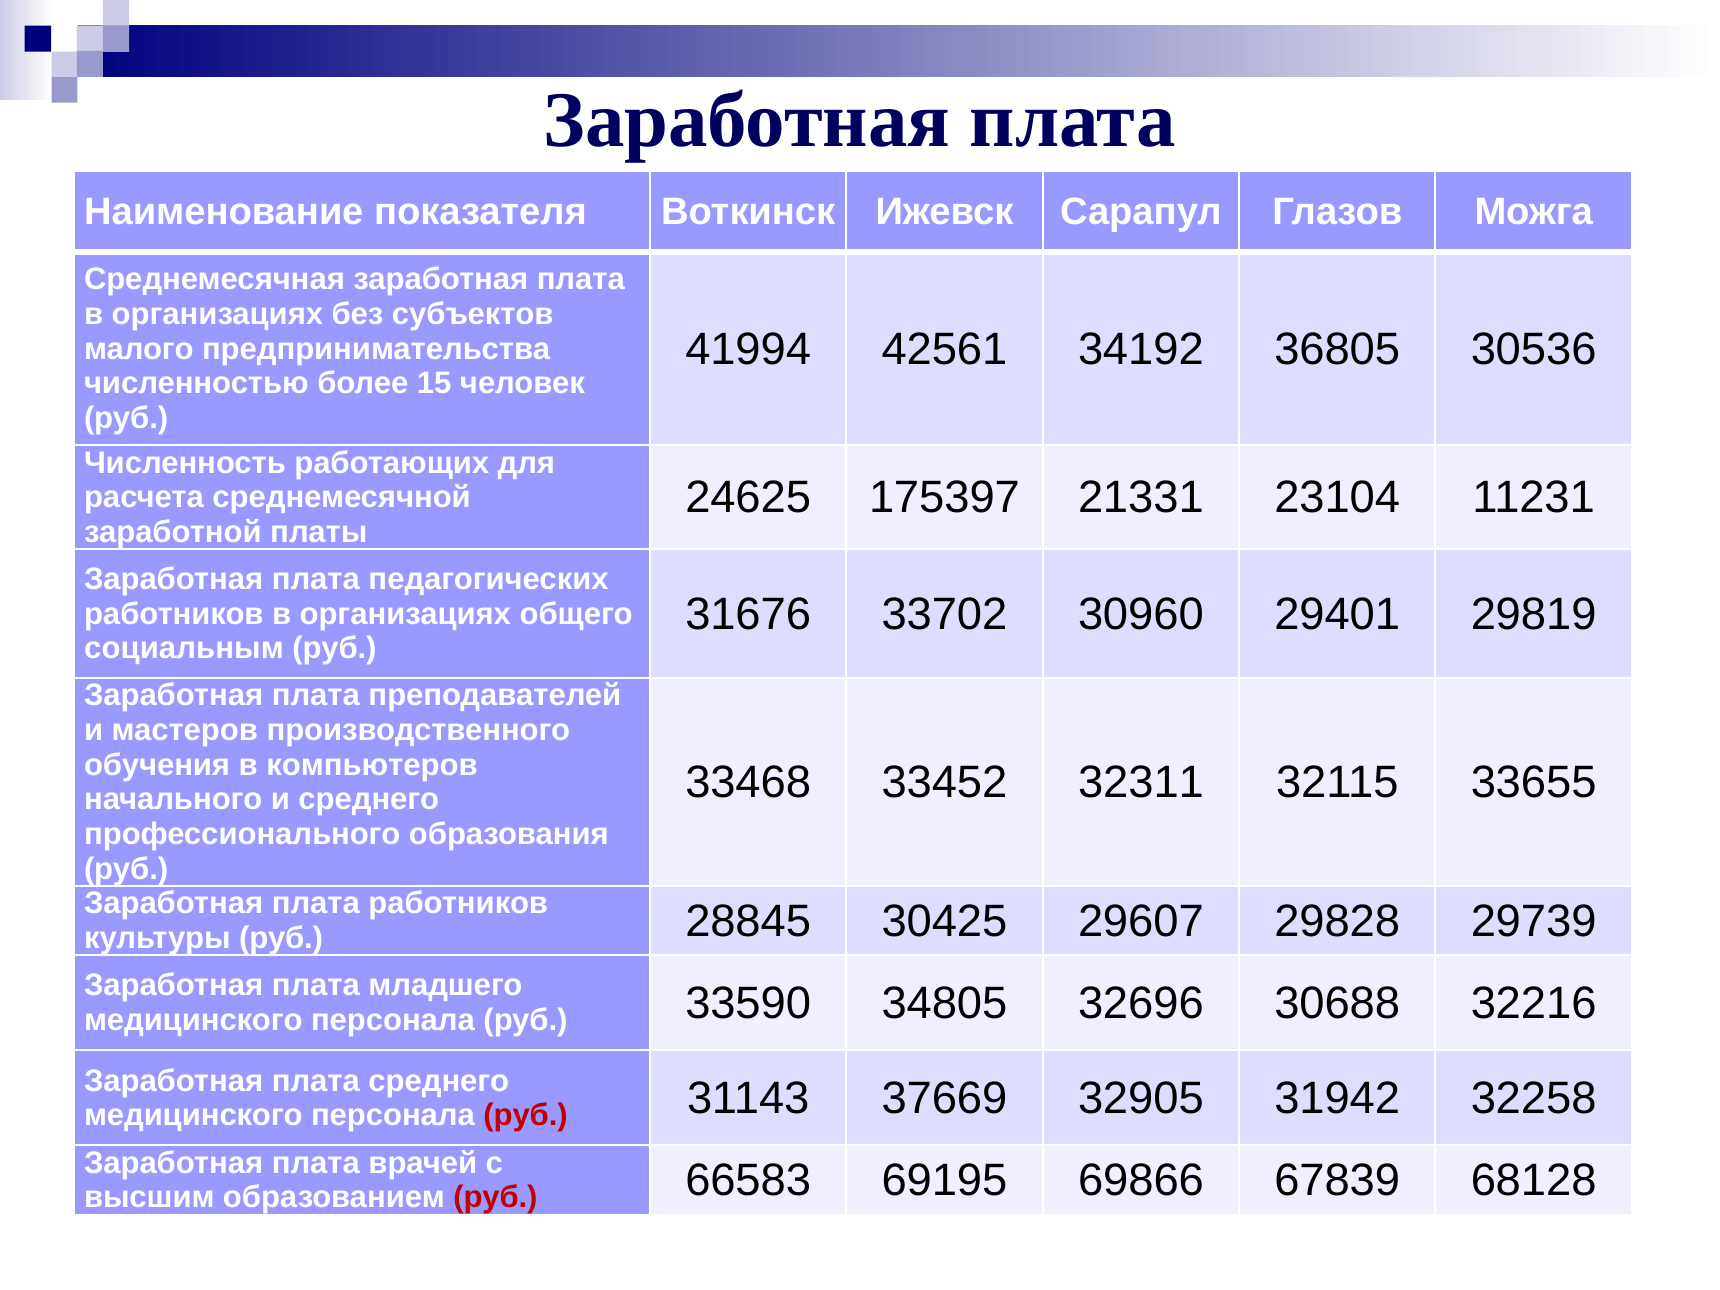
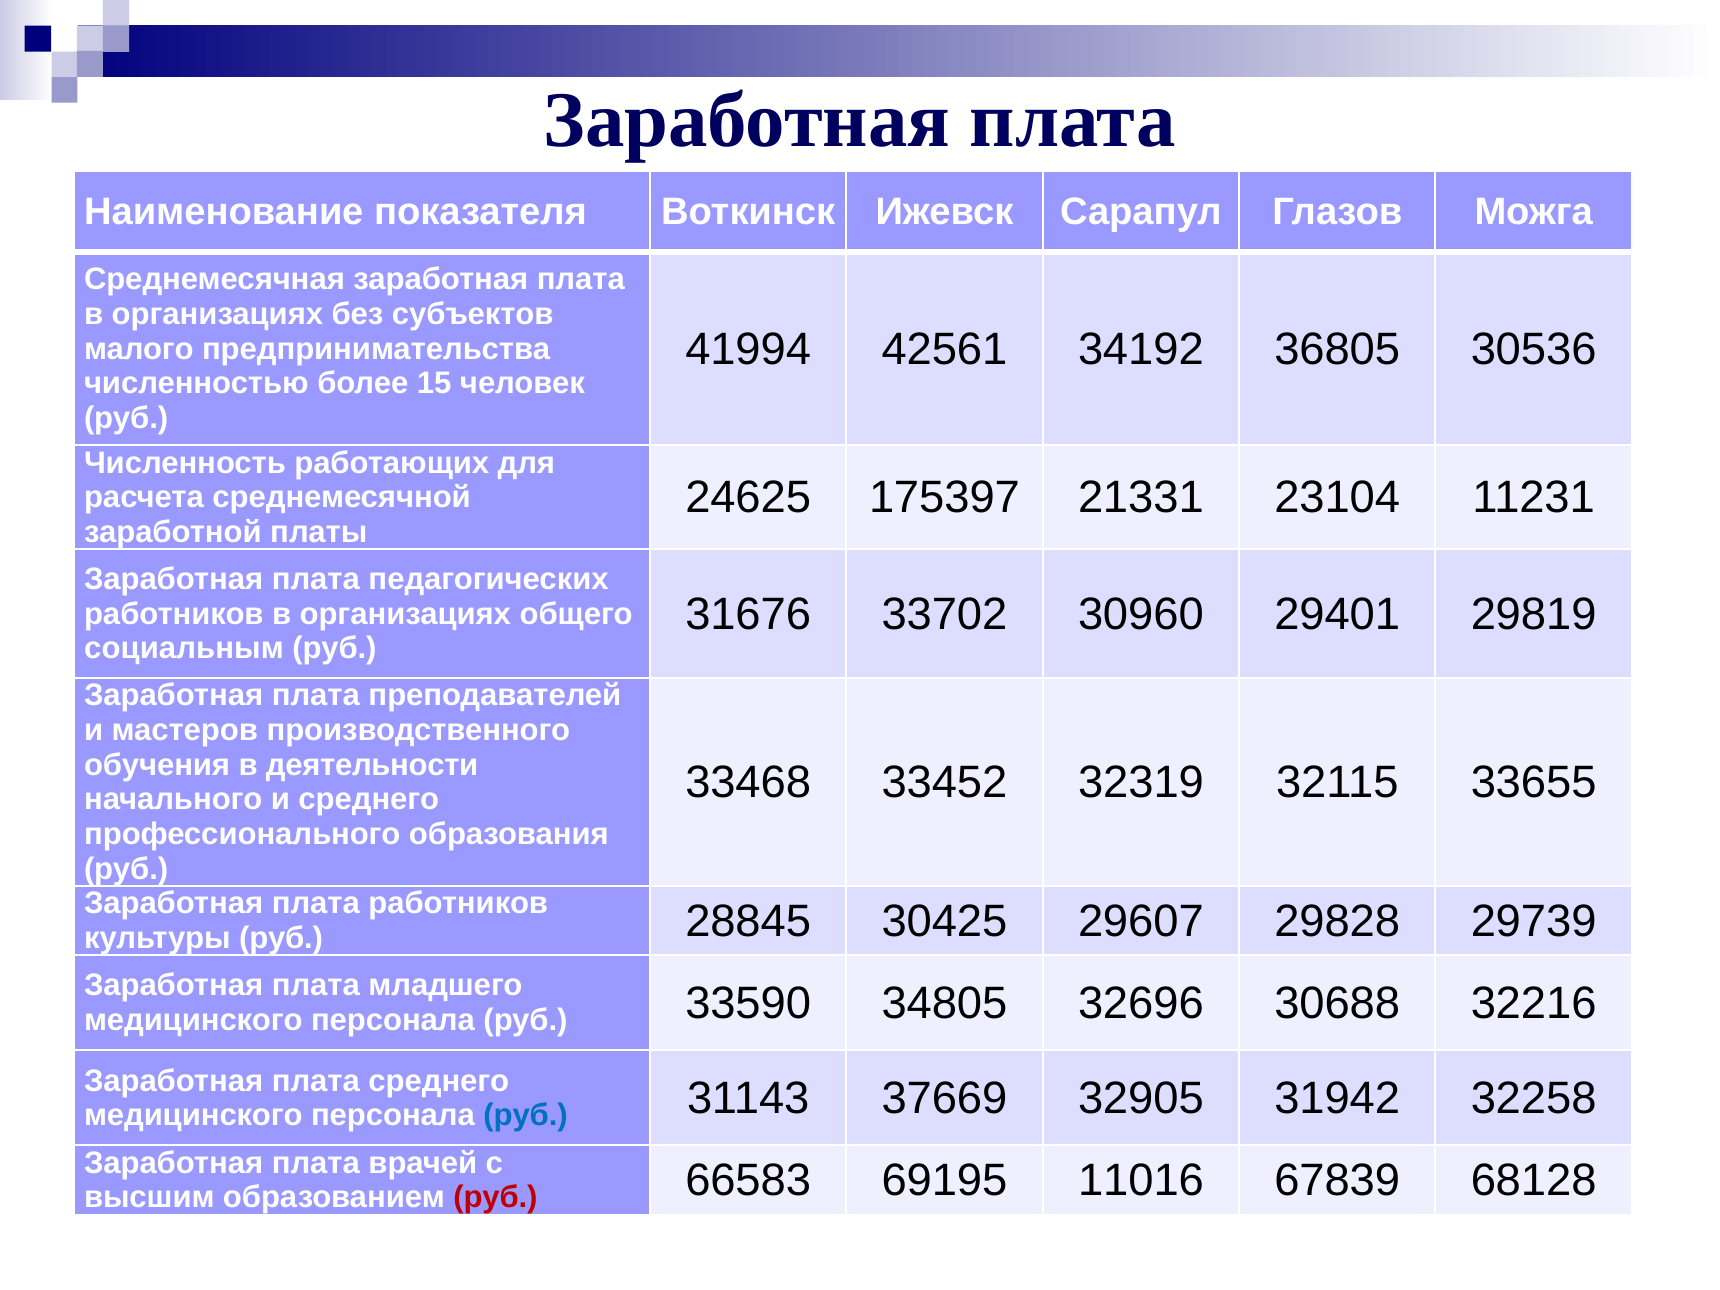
компьютеров: компьютеров -> деятельности (372, 765)
32311: 32311 -> 32319 (1141, 782)
руб colour: red -> blue (526, 1115)
69866: 69866 -> 11016 (1141, 1181)
